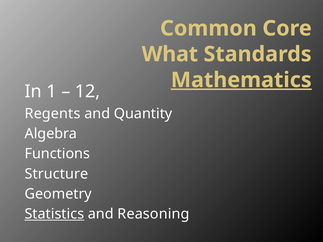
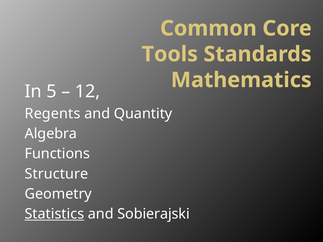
What: What -> Tools (170, 54)
Mathematics underline: present -> none (241, 80)
1: 1 -> 5 (52, 92)
Reasoning: Reasoning -> Sobierajski (154, 214)
